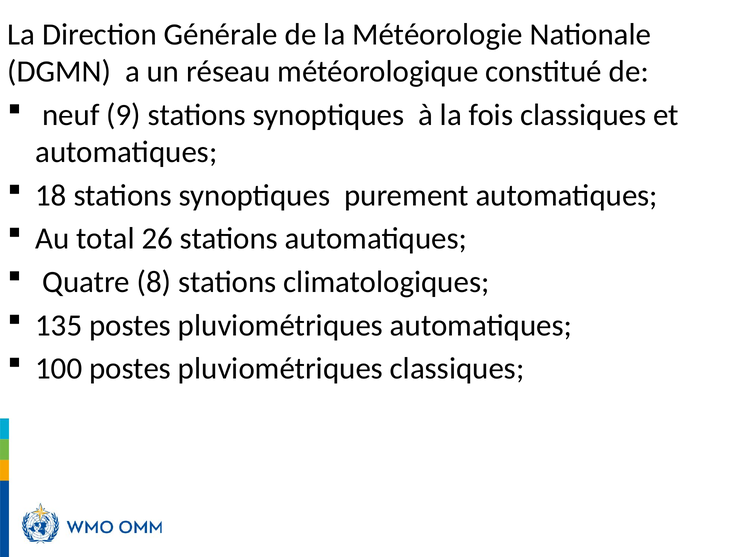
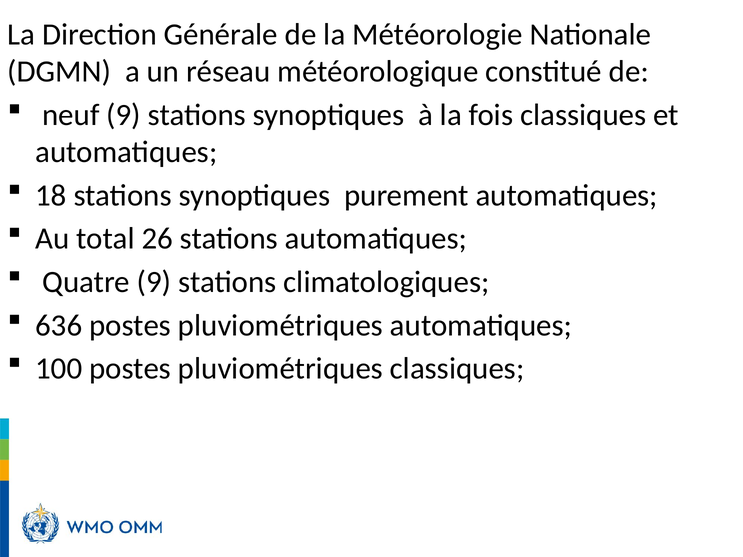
Quatre 8: 8 -> 9 (154, 282)
135: 135 -> 636 (59, 325)
